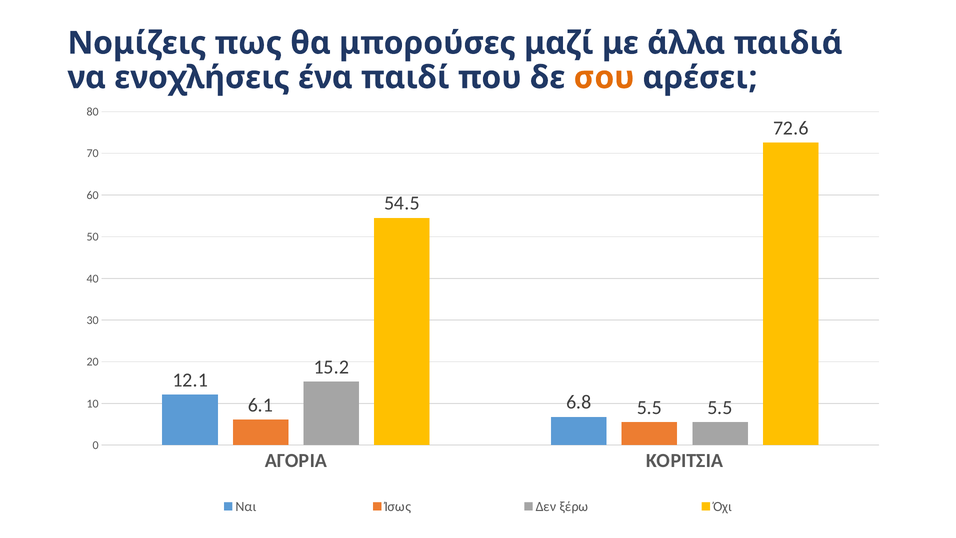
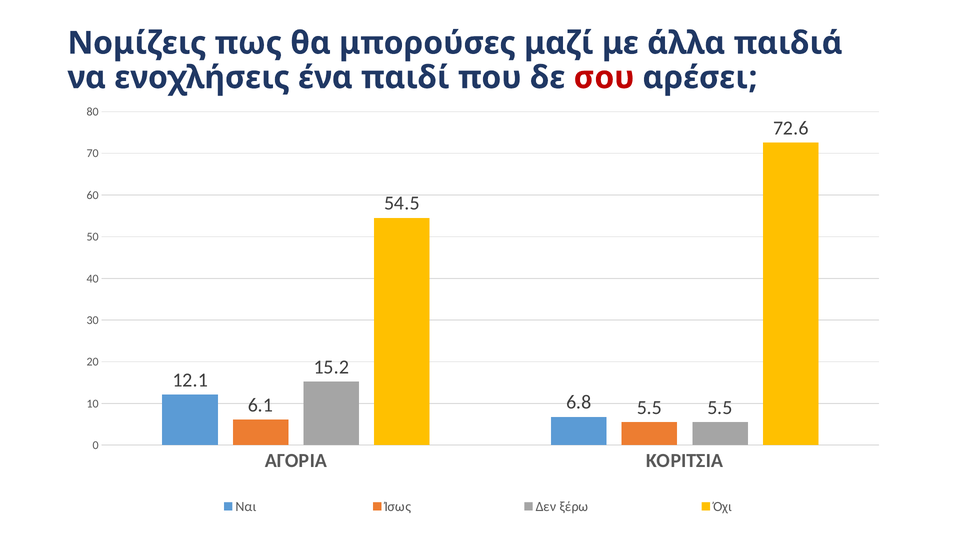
σου colour: orange -> red (604, 78)
